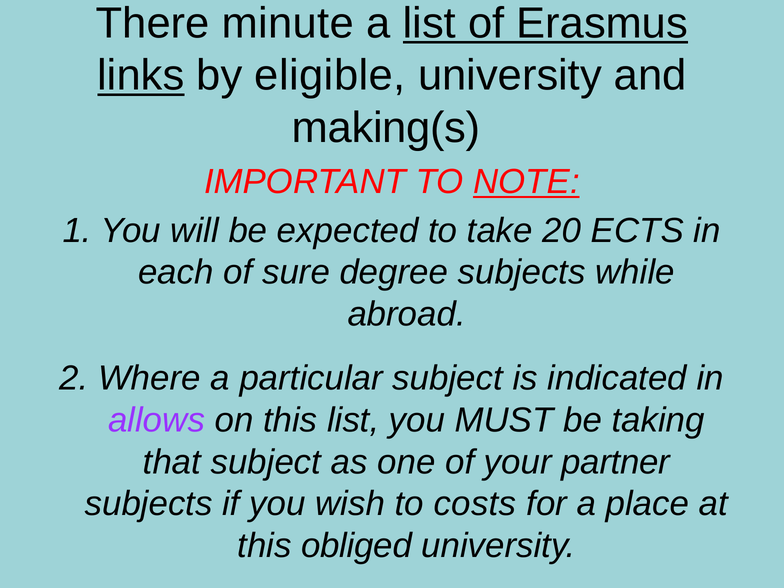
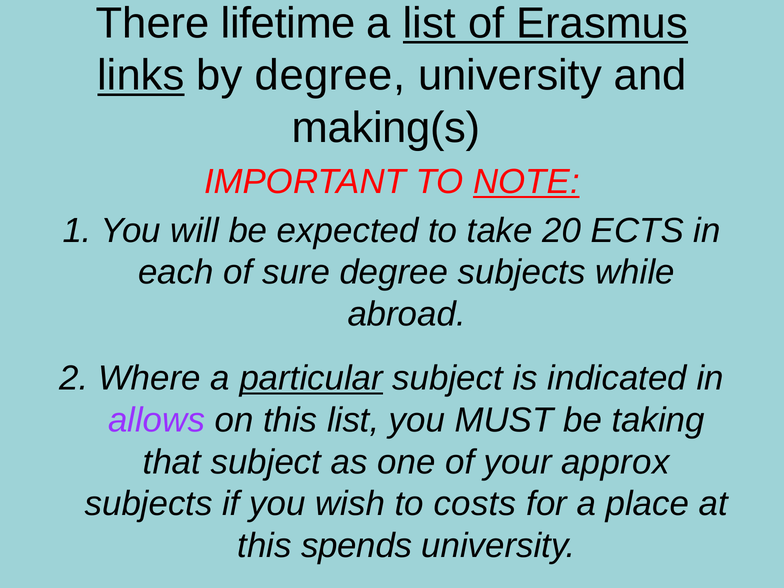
minute: minute -> lifetime (288, 23)
by eligible: eligible -> degree (330, 76)
particular underline: none -> present (311, 378)
partner: partner -> approx (615, 462)
obliged: obliged -> spends (357, 546)
